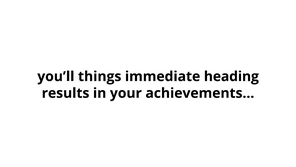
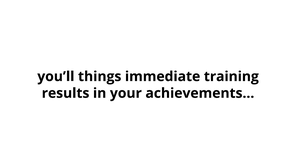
heading: heading -> training (231, 76)
